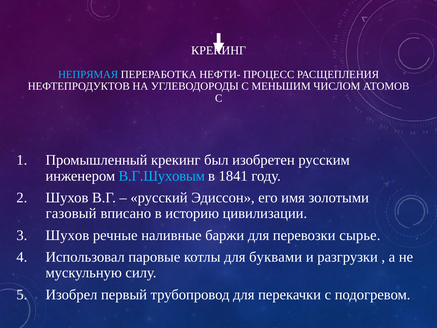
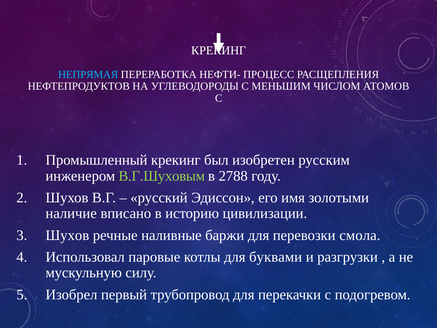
В.Г.Шуховым colour: light blue -> light green (162, 176)
1841: 1841 -> 2788 (233, 176)
газовый: газовый -> наличие (71, 213)
сырье: сырье -> смола (360, 235)
